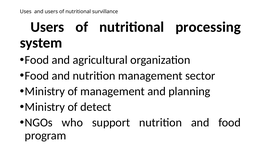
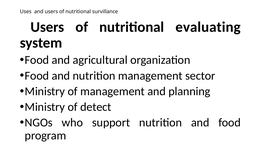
processing: processing -> evaluating (208, 27)
